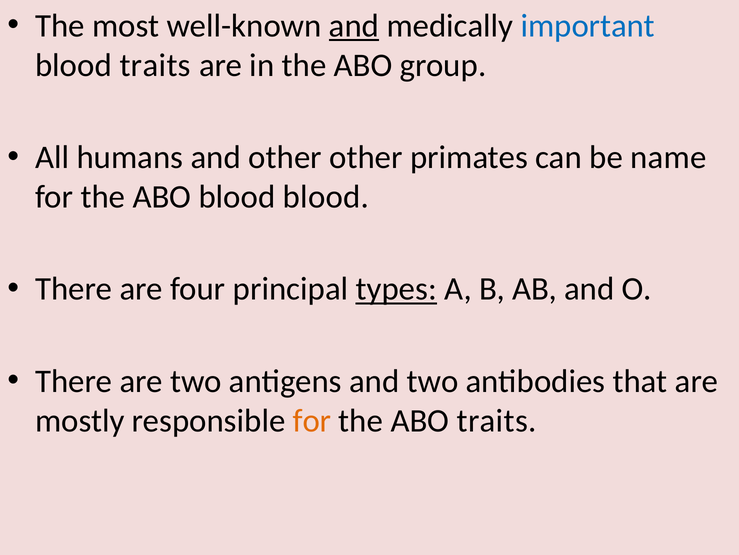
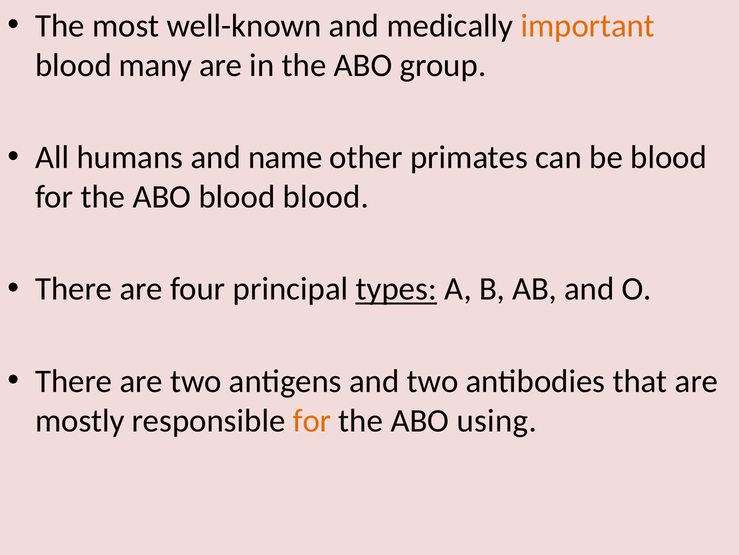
and underline: present -> none (354, 26)
important colour: blue -> orange (588, 26)
blood traits: traits -> many (156, 65)
and other: other -> name (285, 157)
be name: name -> blood (669, 157)
ABO traits: traits -> using (497, 420)
